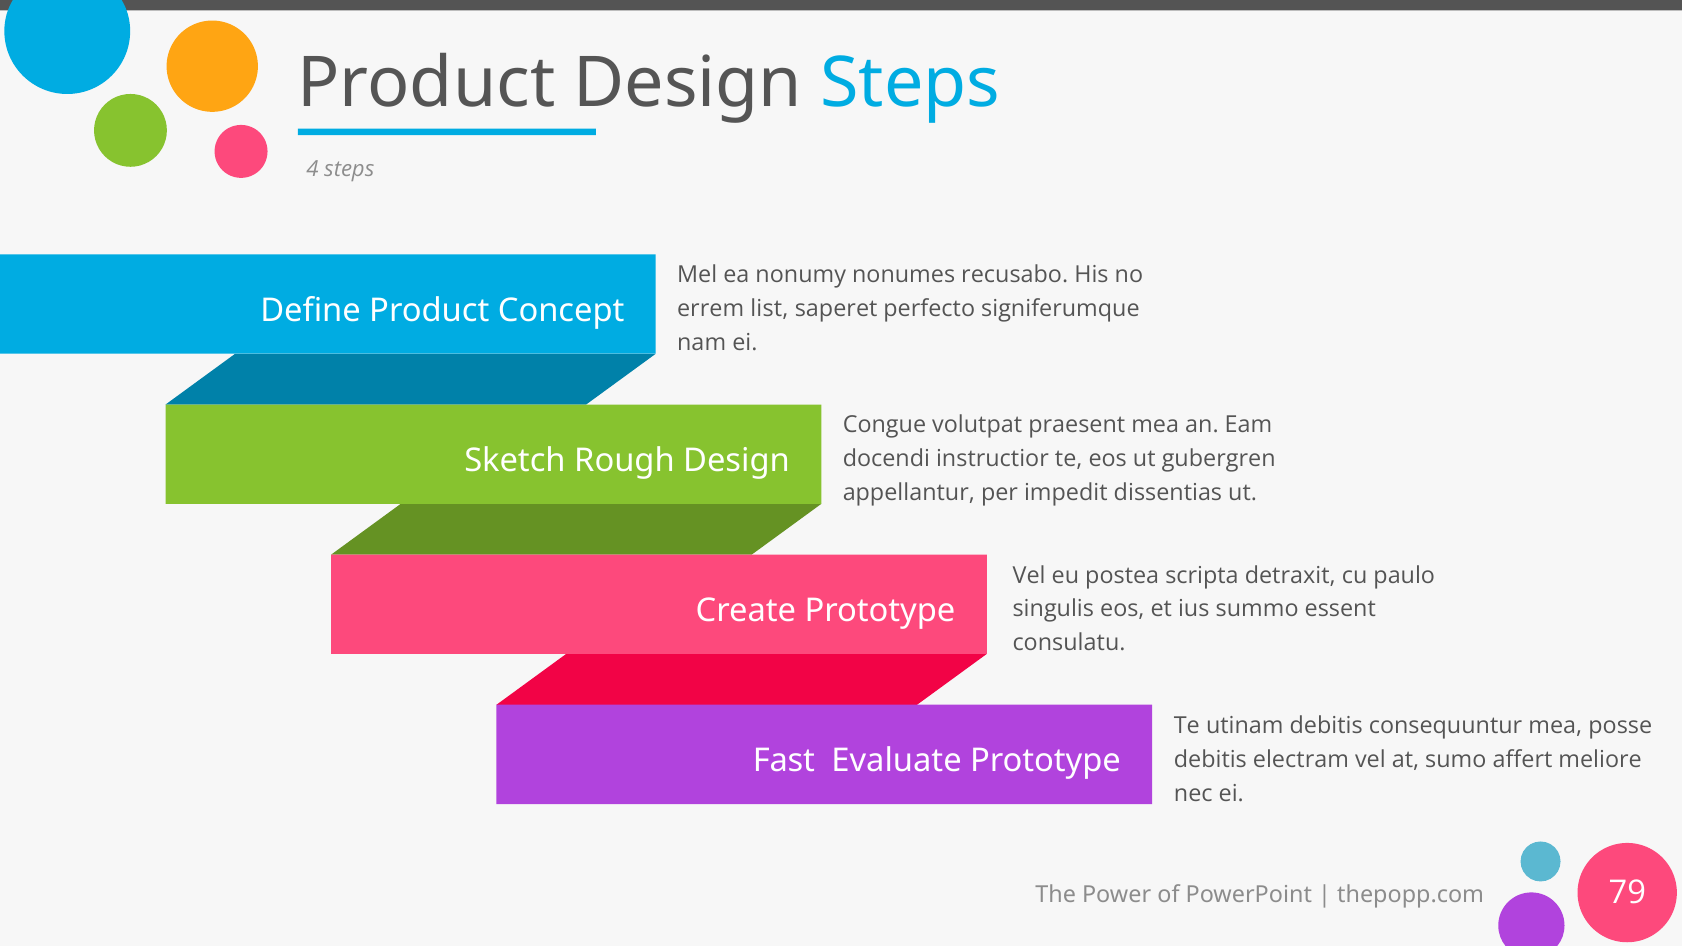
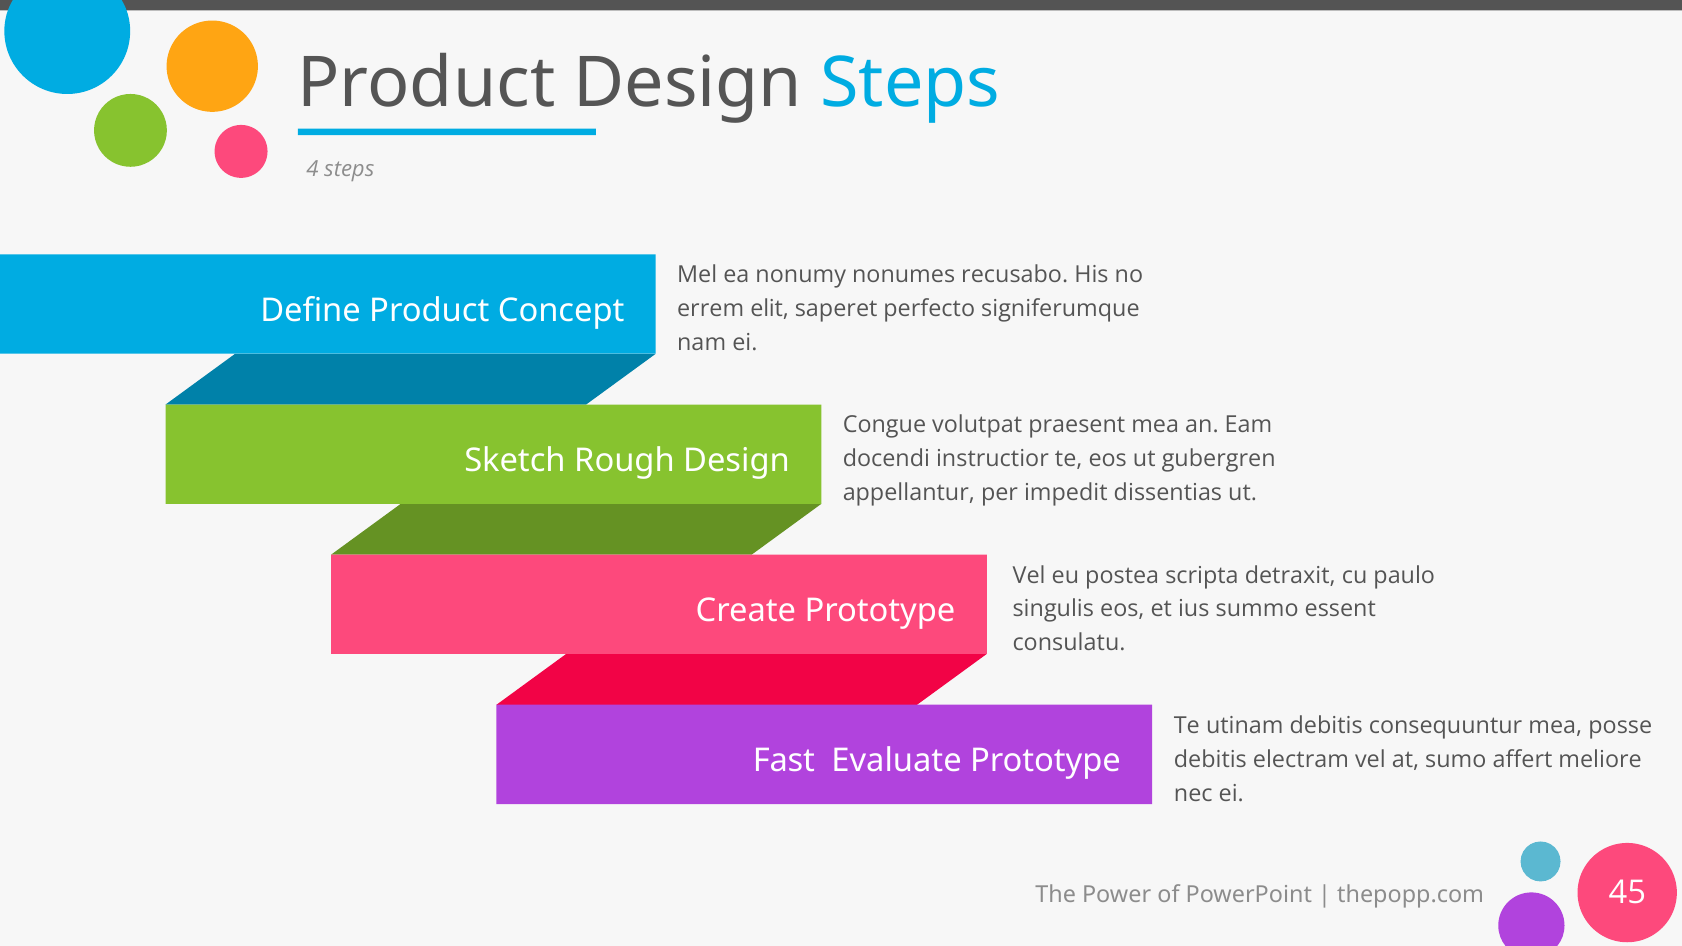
list: list -> elit (770, 309)
79: 79 -> 45 (1627, 892)
